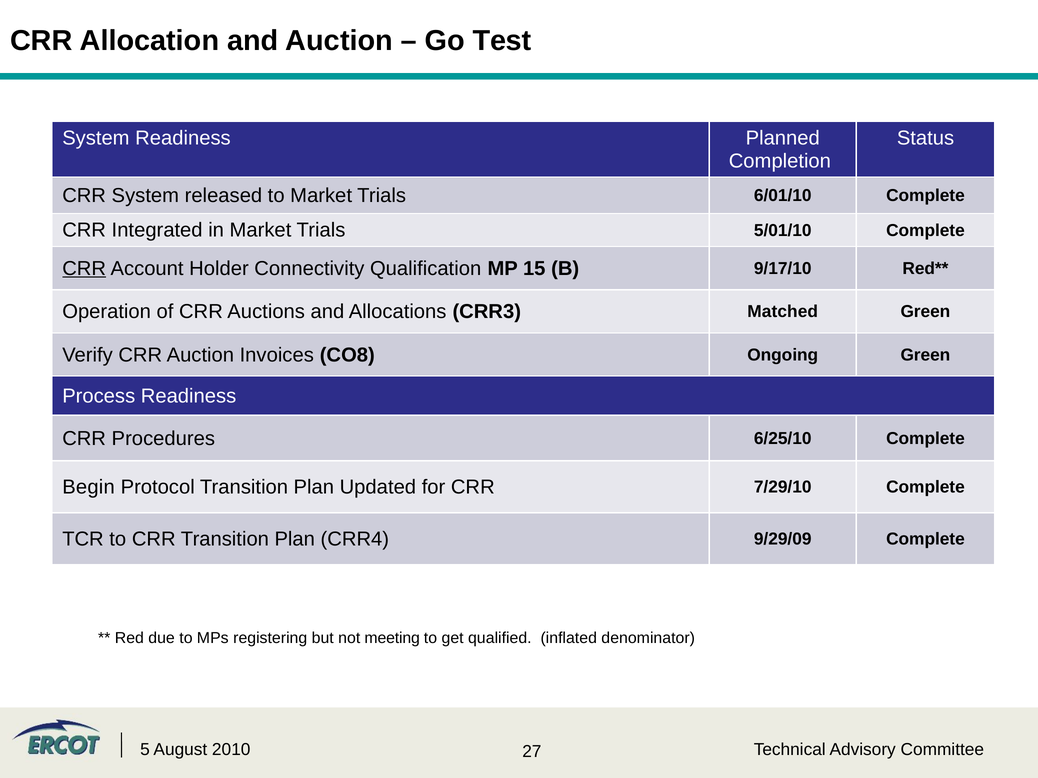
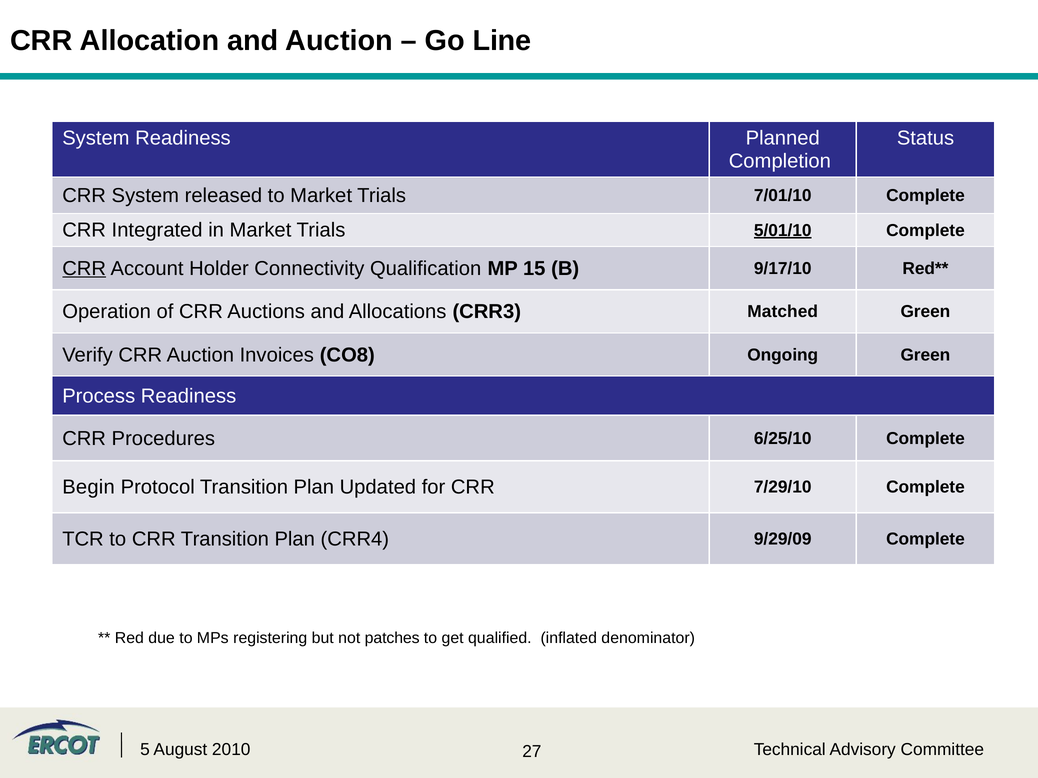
Test: Test -> Line (502, 41)
6/01/10: 6/01/10 -> 7/01/10 (783, 196)
5/01/10 underline: none -> present (783, 230)
meeting: meeting -> patches (392, 638)
